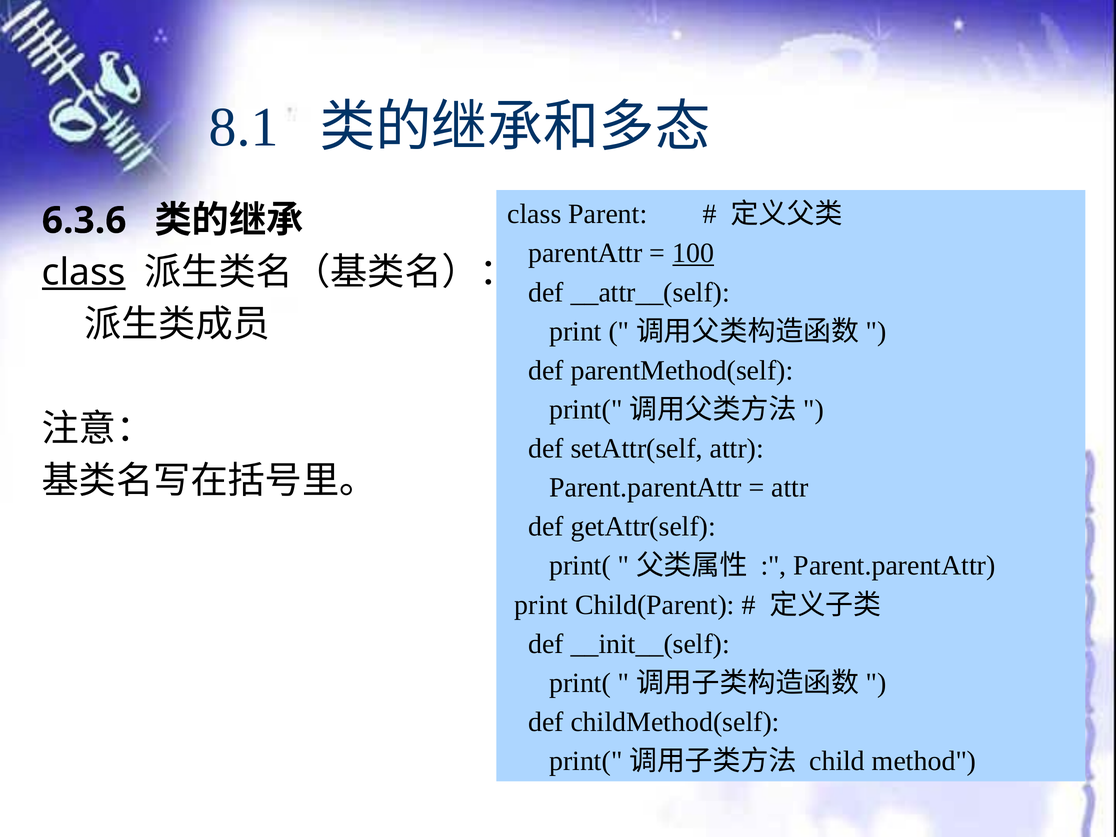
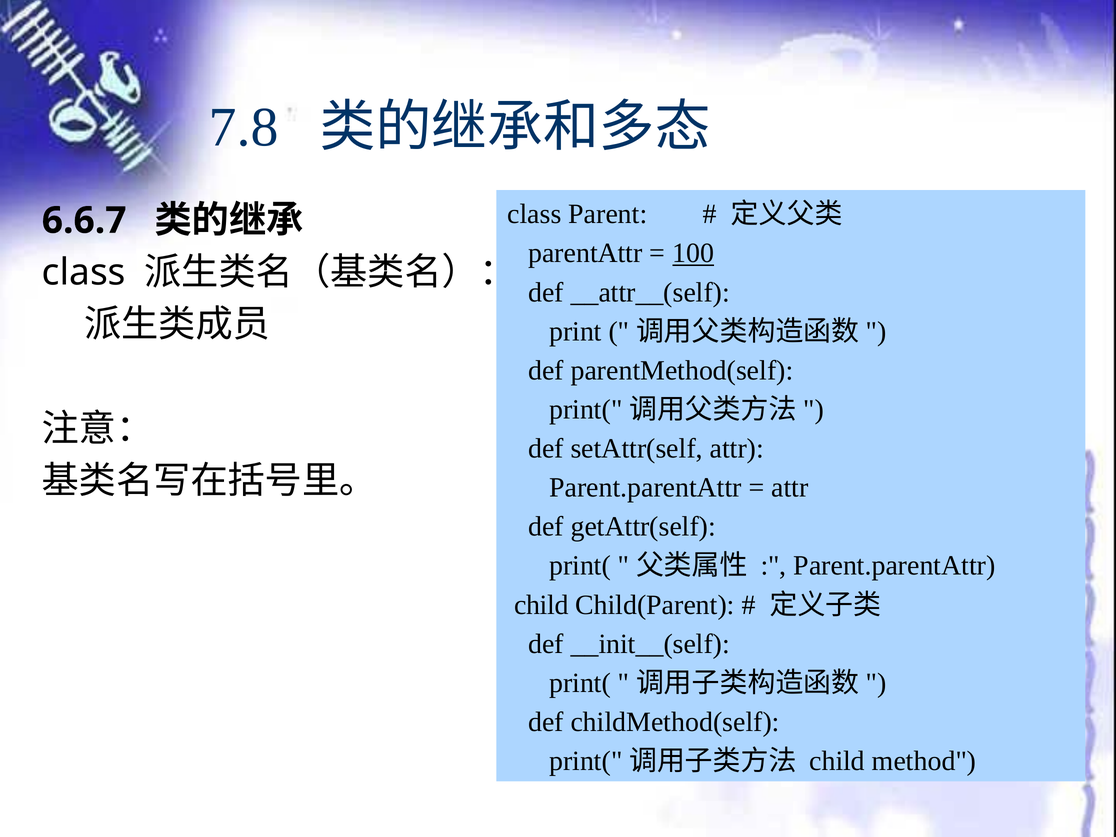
8.1: 8.1 -> 7.8 (244, 127)
6.3.6: 6.3.6 -> 6.6.7 (84, 221)
class underline: present -> none (84, 273)
print: print -> child (541, 605)
